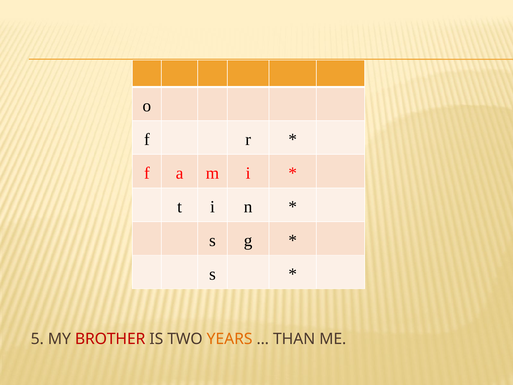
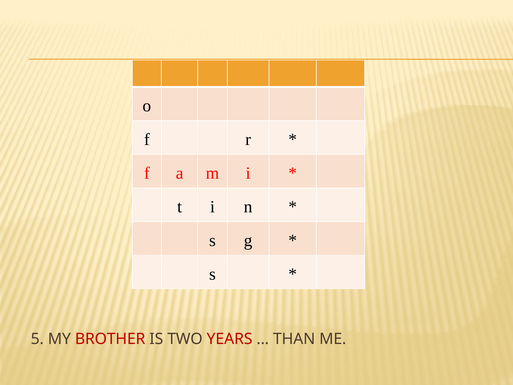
YEARS colour: orange -> red (230, 339)
